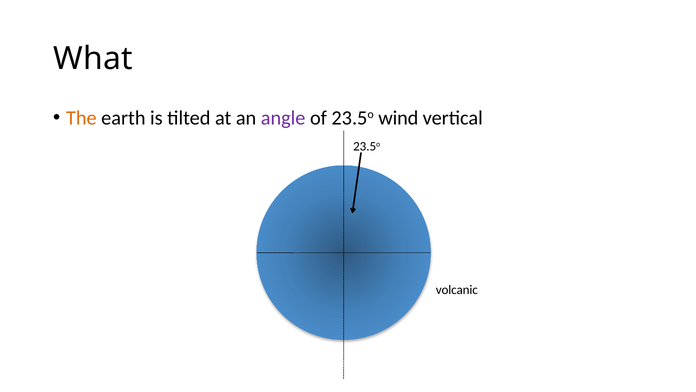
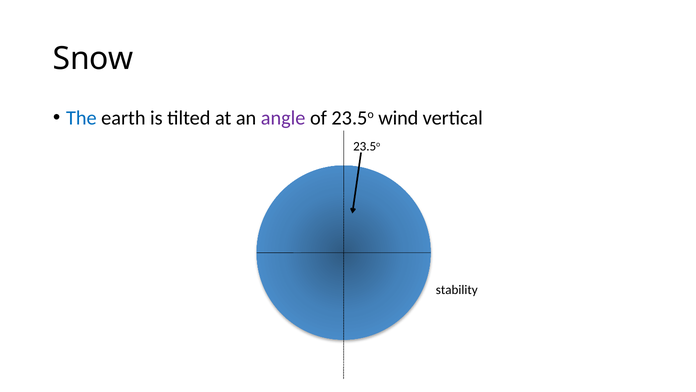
What: What -> Snow (93, 58)
The colour: orange -> blue (81, 118)
volcanic: volcanic -> stability (457, 290)
